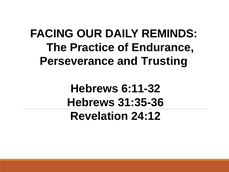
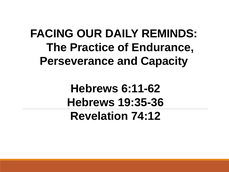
Trusting: Trusting -> Capacity (164, 61)
6:11-32: 6:11-32 -> 6:11-62 (141, 89)
31:35-36: 31:35-36 -> 19:35-36 (141, 102)
24:12: 24:12 -> 74:12 (146, 116)
